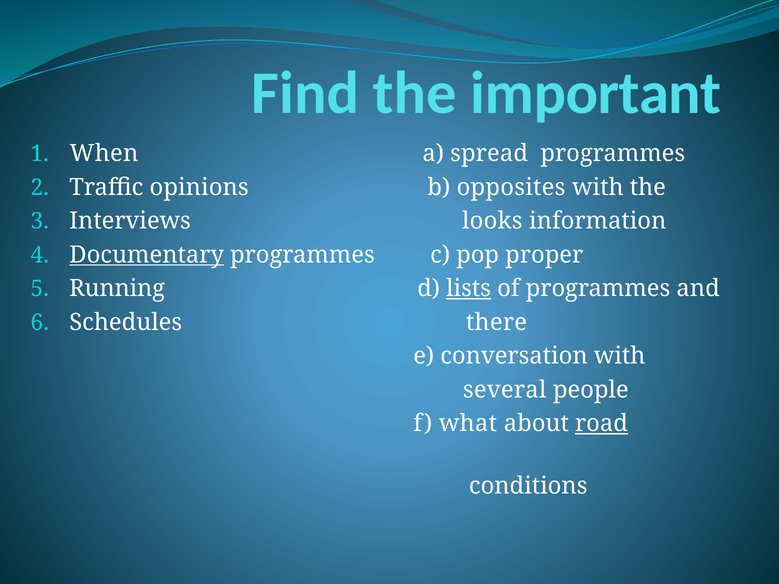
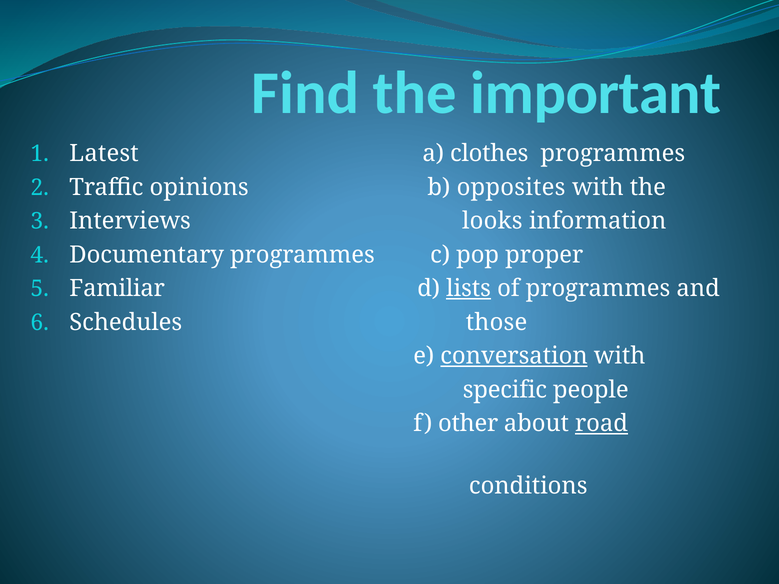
When: When -> Latest (104, 154)
spread: spread -> clothes (489, 154)
Documentary underline: present -> none (147, 255)
Running: Running -> Familiar (117, 289)
there: there -> those (497, 322)
conversation underline: none -> present (514, 356)
several: several -> specific (505, 390)
what: what -> other (468, 424)
